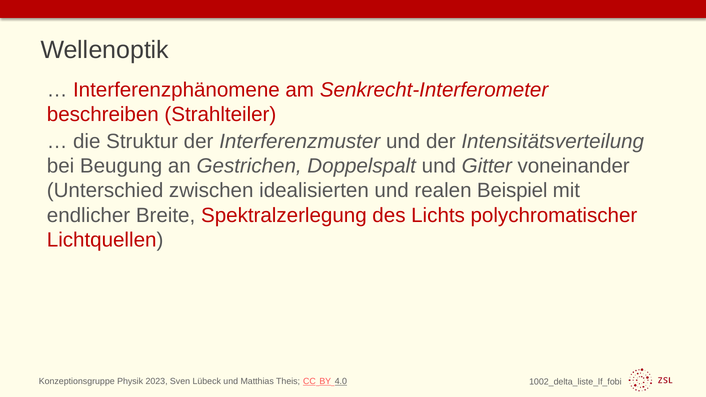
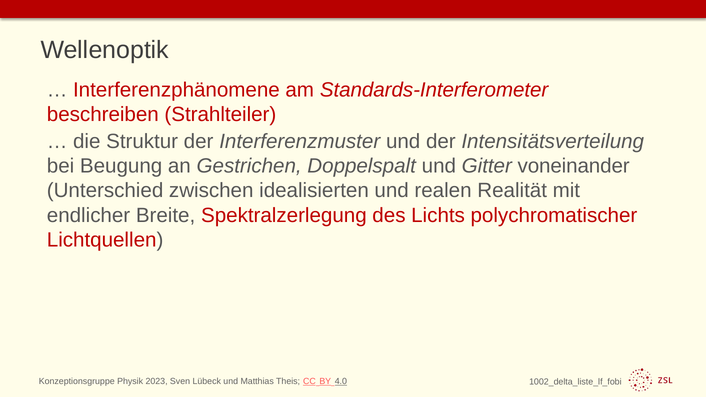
Senkrecht-Interferometer: Senkrecht-Interferometer -> Standards-Interferometer (434, 90)
Beispiel: Beispiel -> Realität (512, 191)
